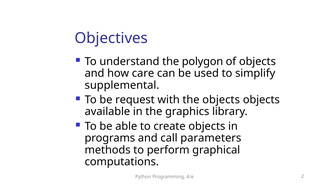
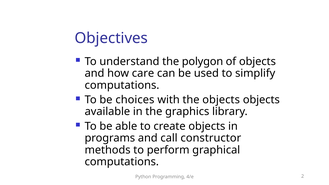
supplemental: supplemental -> computations (122, 85)
request: request -> choices (135, 100)
parameters: parameters -> constructor (211, 138)
